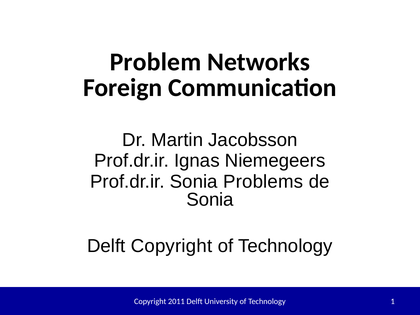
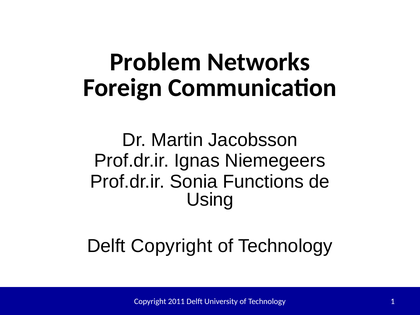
Problems: Problems -> Functions (263, 182)
Sonia: Sonia -> Using (210, 200)
